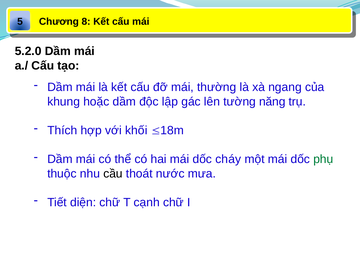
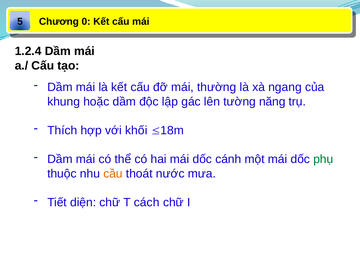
8: 8 -> 0 (86, 22)
5.2.0: 5.2.0 -> 1.2.4 (28, 51)
cháy: cháy -> cánh (228, 159)
cầu colour: black -> orange (113, 174)
cạnh: cạnh -> cách (147, 202)
